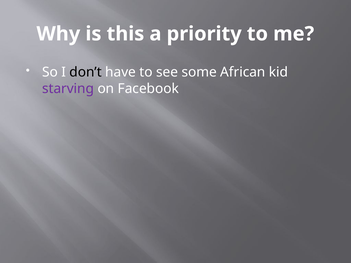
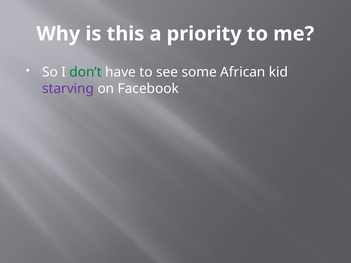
don’t colour: black -> green (86, 72)
